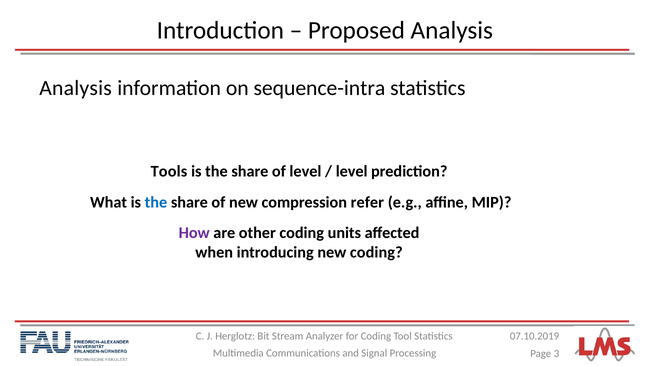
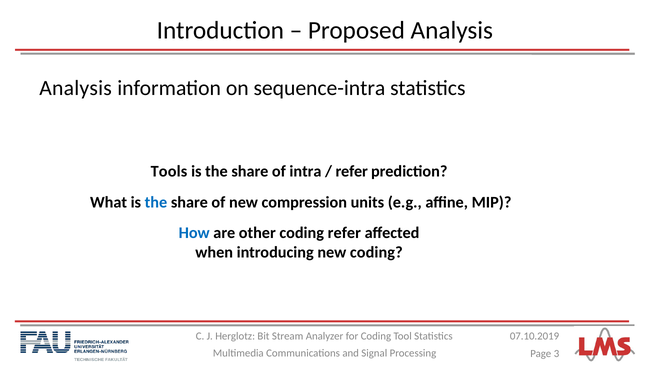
of level: level -> intra (305, 171)
level: level -> refer (352, 171)
refer: refer -> units (367, 202)
How colour: purple -> blue (194, 233)
coding units: units -> refer (344, 233)
